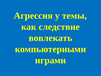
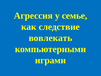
темы: темы -> семье (75, 16)
